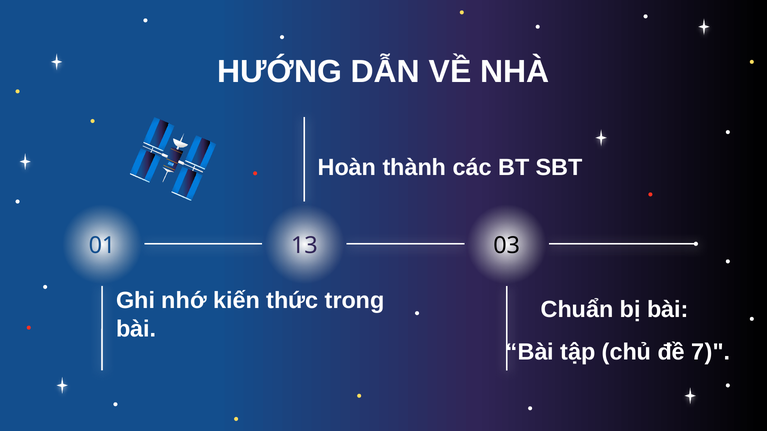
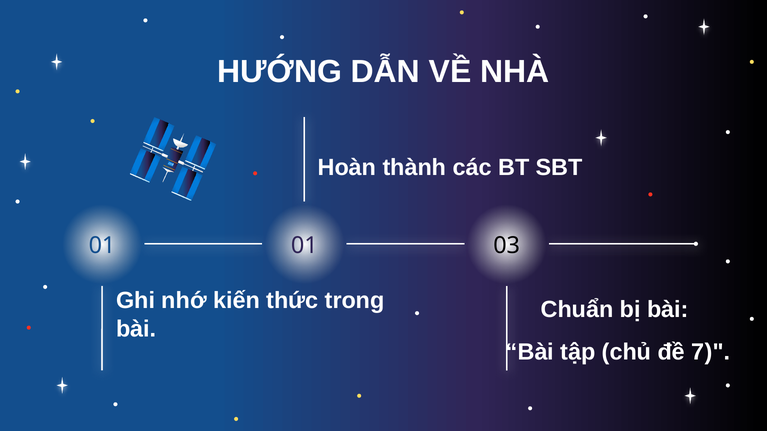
01 13: 13 -> 01 (304, 246)
